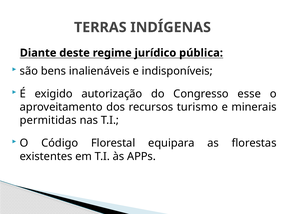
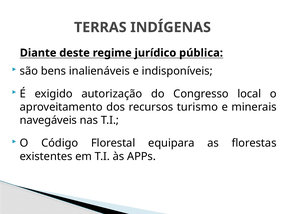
esse: esse -> local (249, 94)
permitidas: permitidas -> navegáveis (48, 120)
